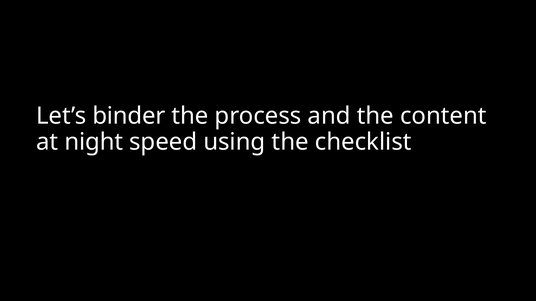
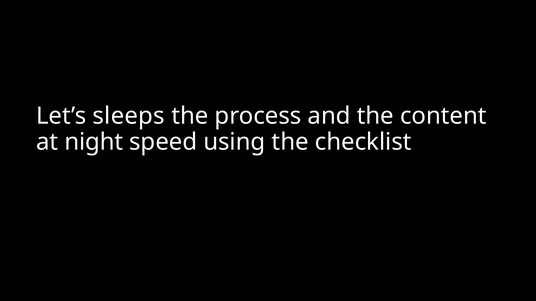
binder: binder -> sleeps (129, 116)
